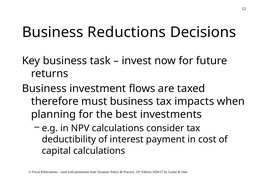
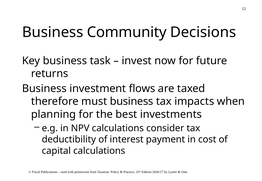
Reductions: Reductions -> Community (127, 32)
